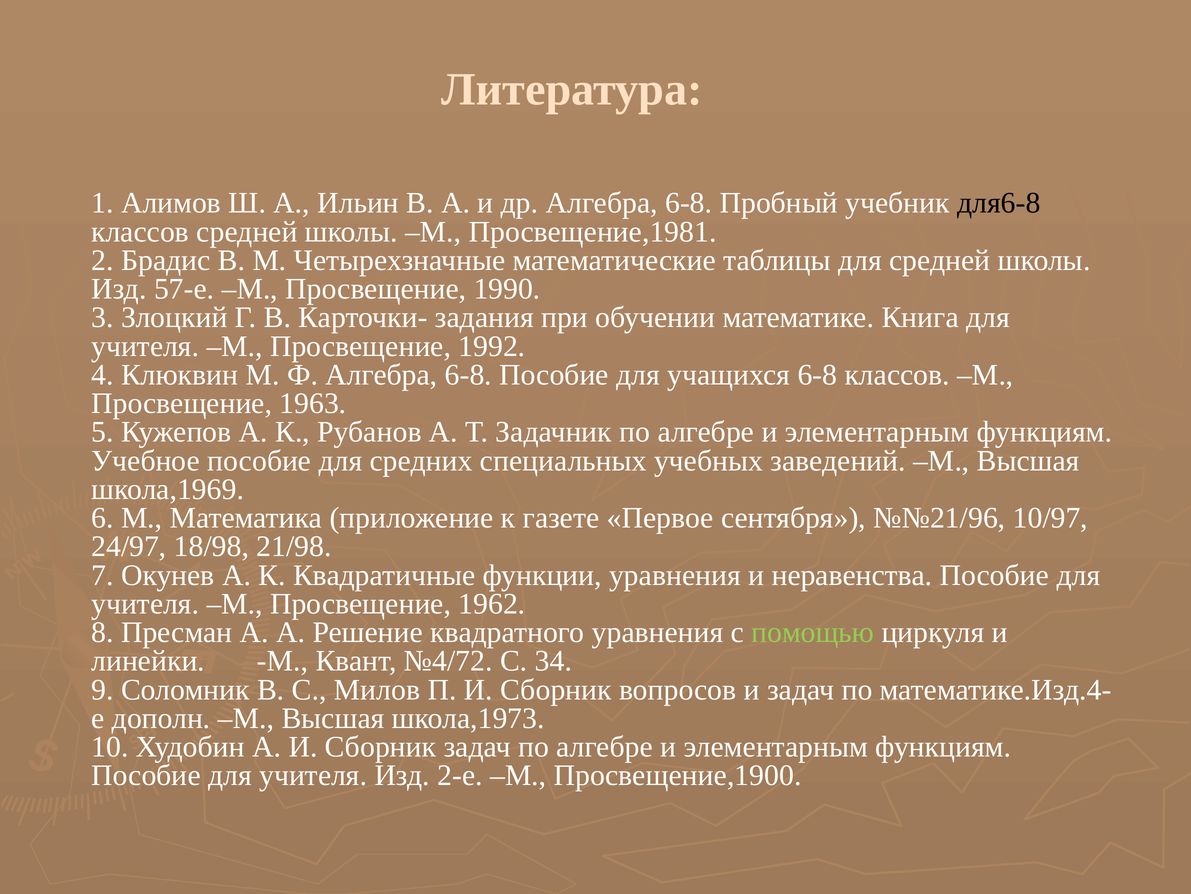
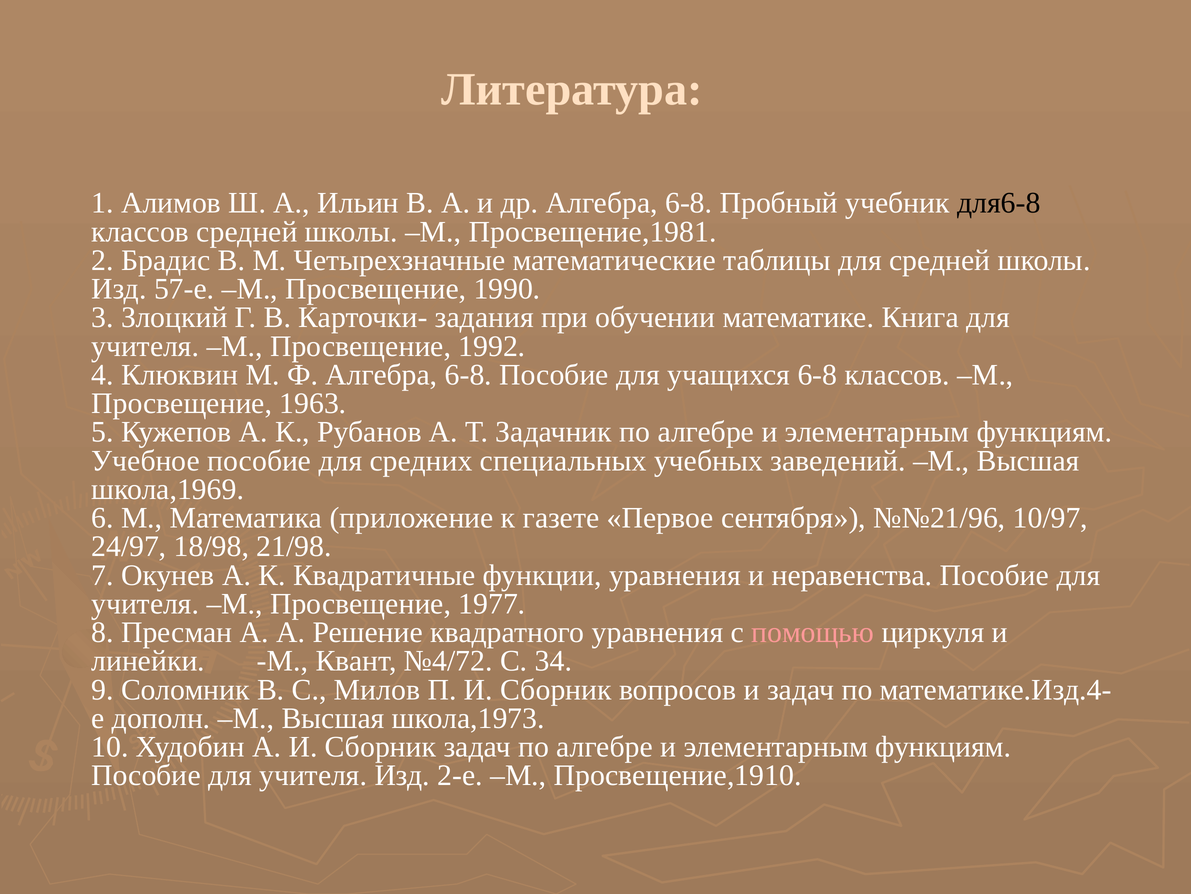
1962: 1962 -> 1977 (492, 603)
помощью colour: light green -> pink (813, 632)
Просвещение,1900: Просвещение,1900 -> Просвещение,1910 (678, 775)
